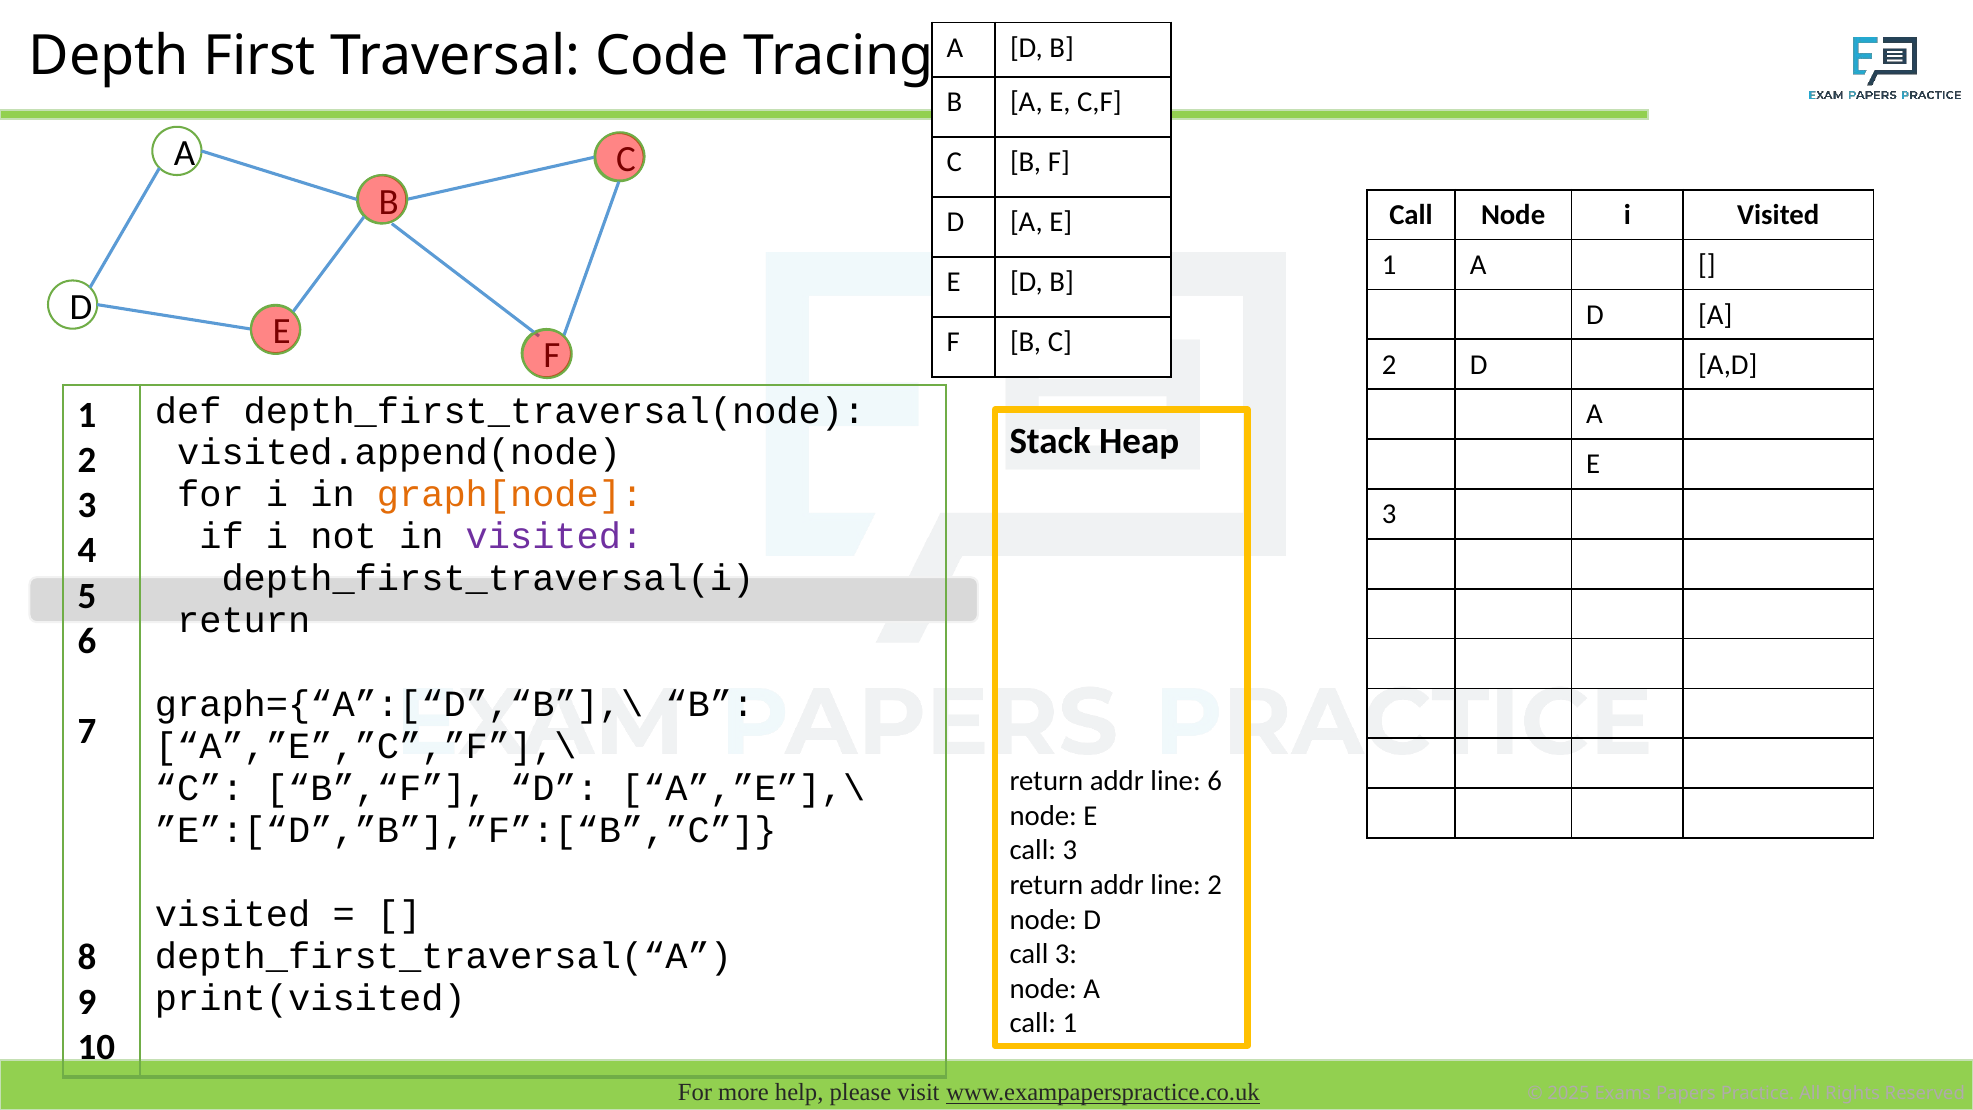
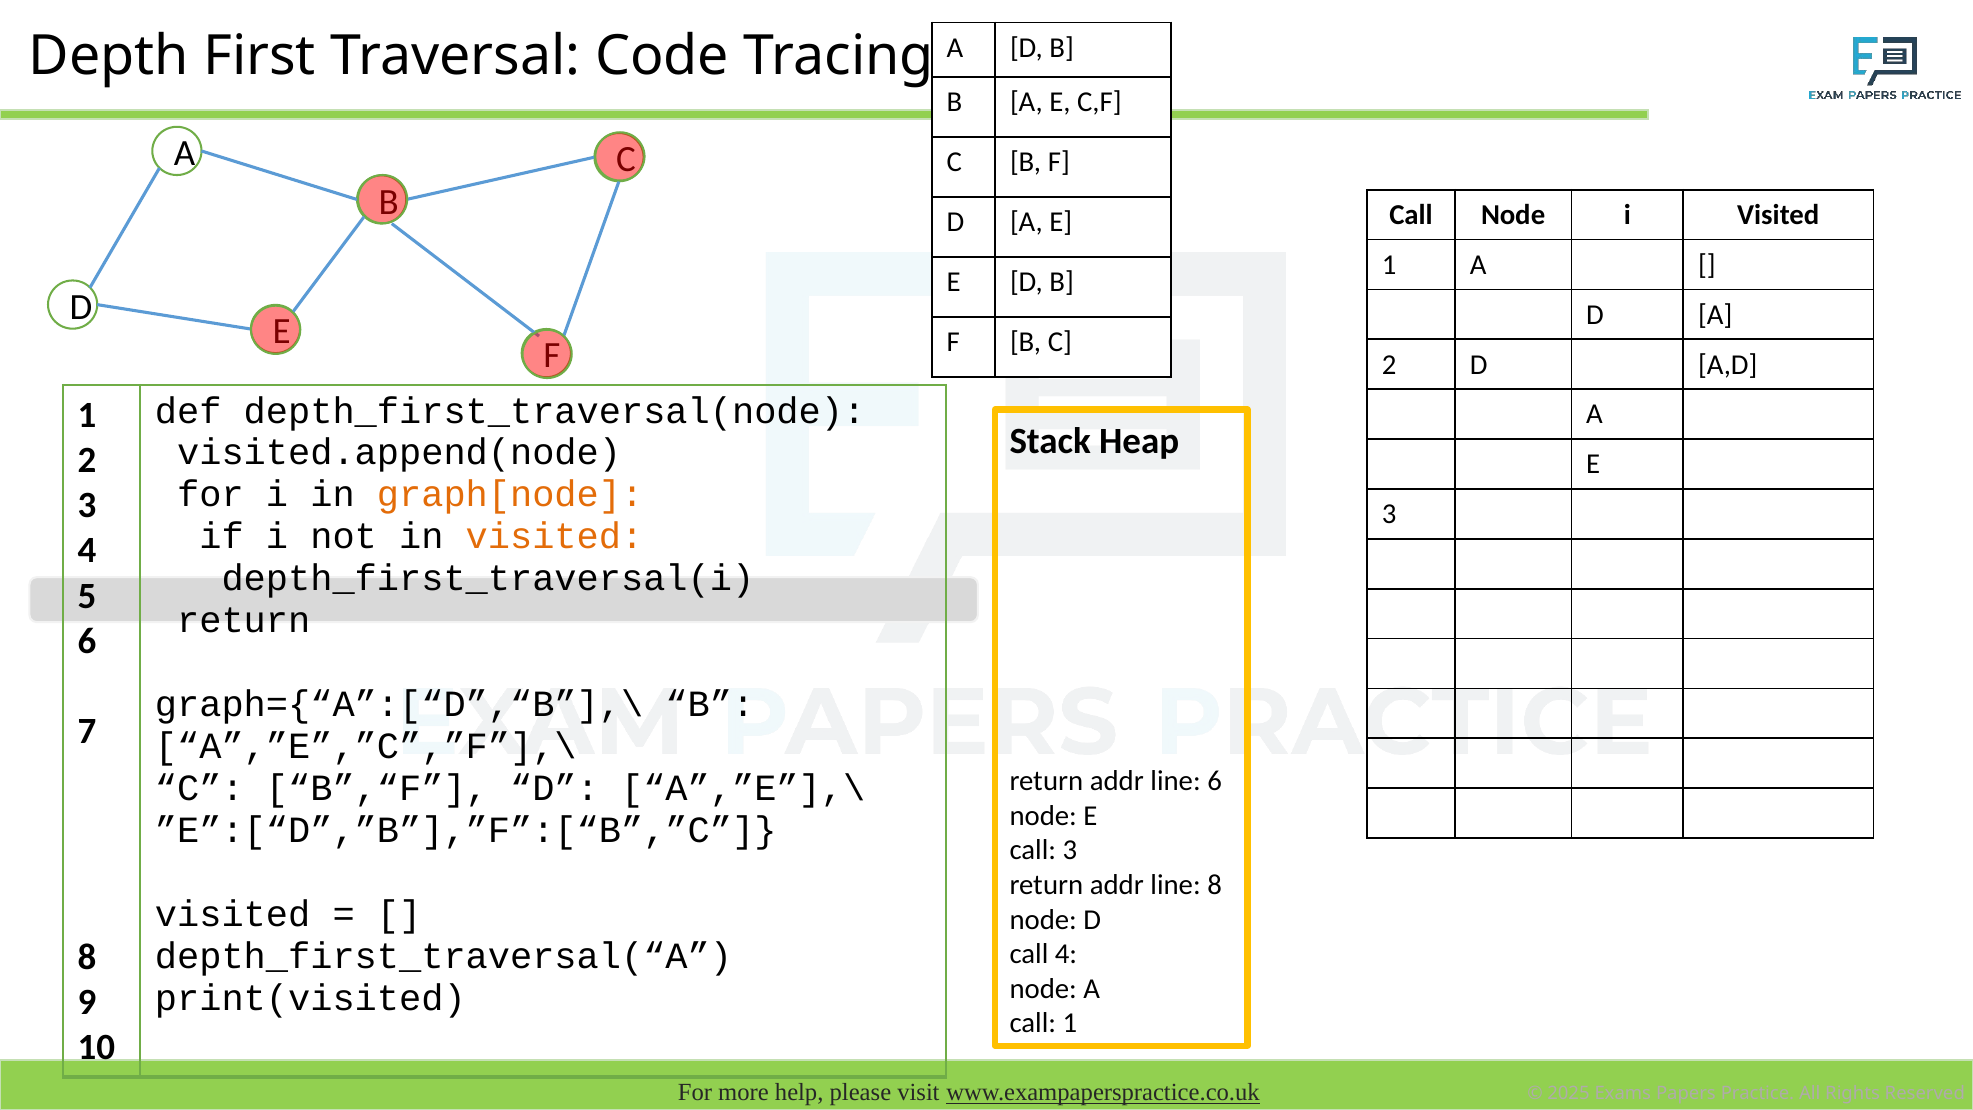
visited colour: purple -> orange (554, 537)
line 2: 2 -> 8 (1215, 885)
3: 3 -> 4 (1066, 954)
